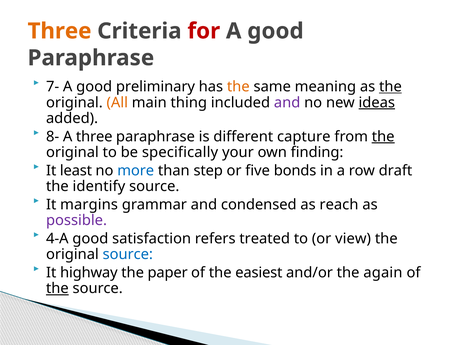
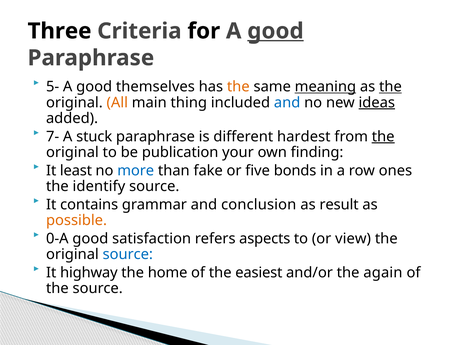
Three colour: orange -> black (60, 31)
for colour: red -> black (204, 31)
good underline: none -> present (275, 31)
7-: 7- -> 5- (53, 87)
preliminary: preliminary -> themselves (155, 87)
meaning underline: none -> present (325, 87)
and colour: purple -> blue (287, 103)
8-: 8- -> 7- (53, 137)
A three: three -> stuck (94, 137)
capture: capture -> hardest (304, 137)
specifically: specifically -> publication (180, 153)
step: step -> fake (208, 171)
draft: draft -> ones (395, 171)
margins: margins -> contains (89, 205)
condensed: condensed -> conclusion (259, 205)
reach: reach -> result (339, 205)
possible colour: purple -> orange (76, 221)
4-A: 4-A -> 0-A (57, 239)
treated: treated -> aspects (265, 239)
paper: paper -> home (168, 273)
the underline: present -> none (57, 289)
